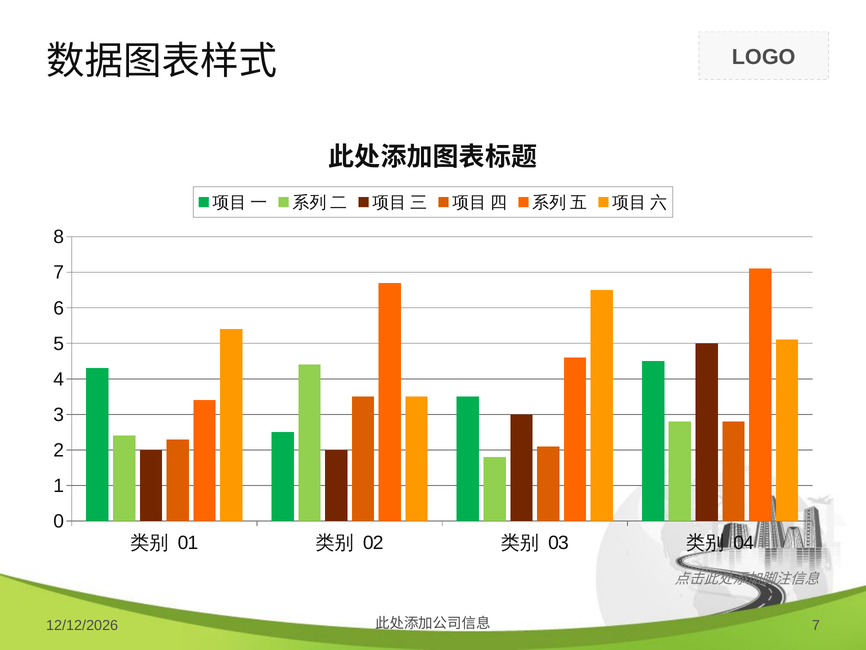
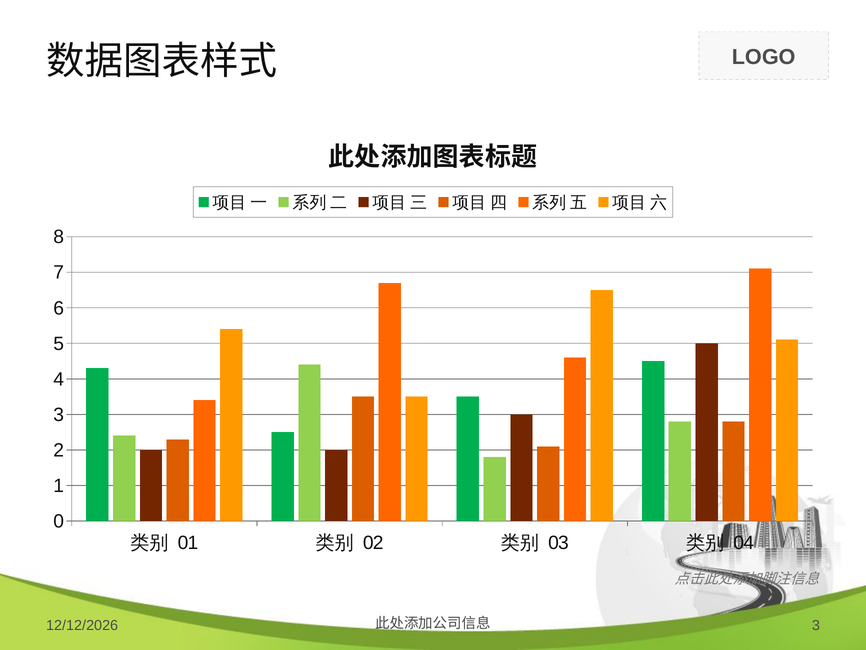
7: 7 -> 3 (816, 625)
